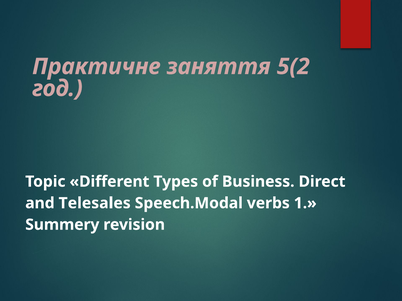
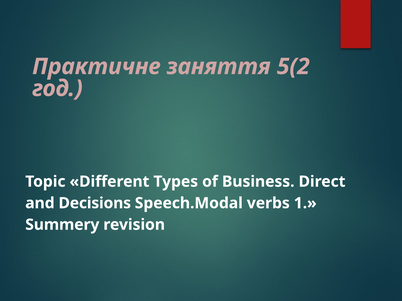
Telesales: Telesales -> Decisions (95, 203)
